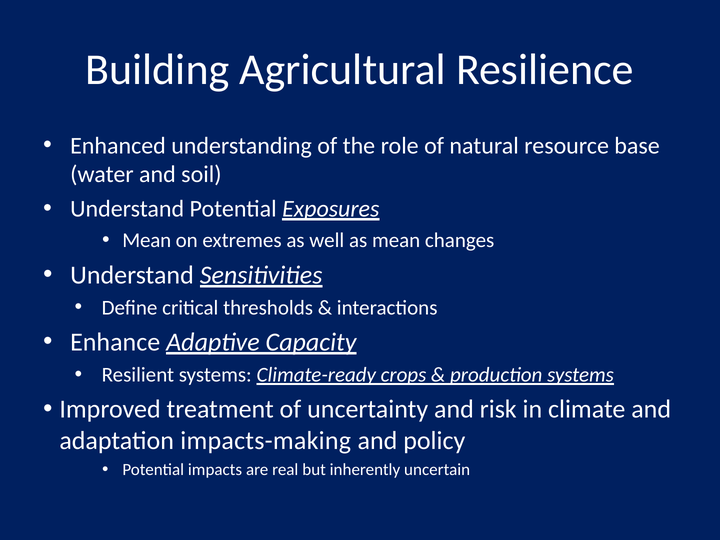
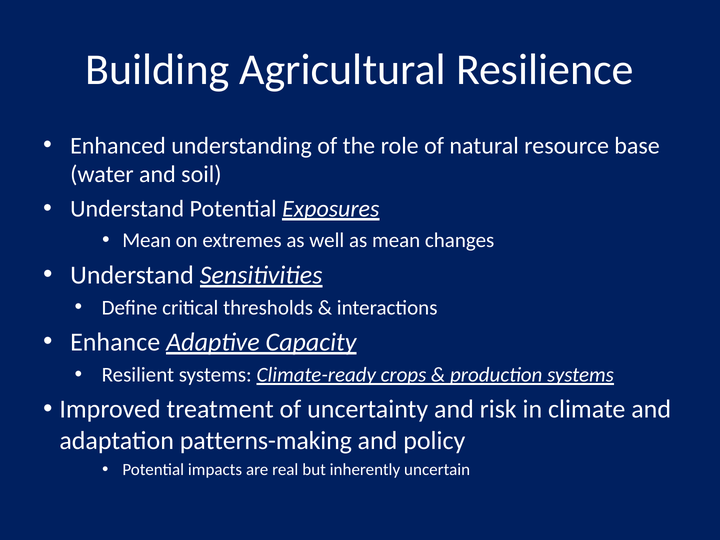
impacts-making: impacts-making -> patterns-making (266, 441)
